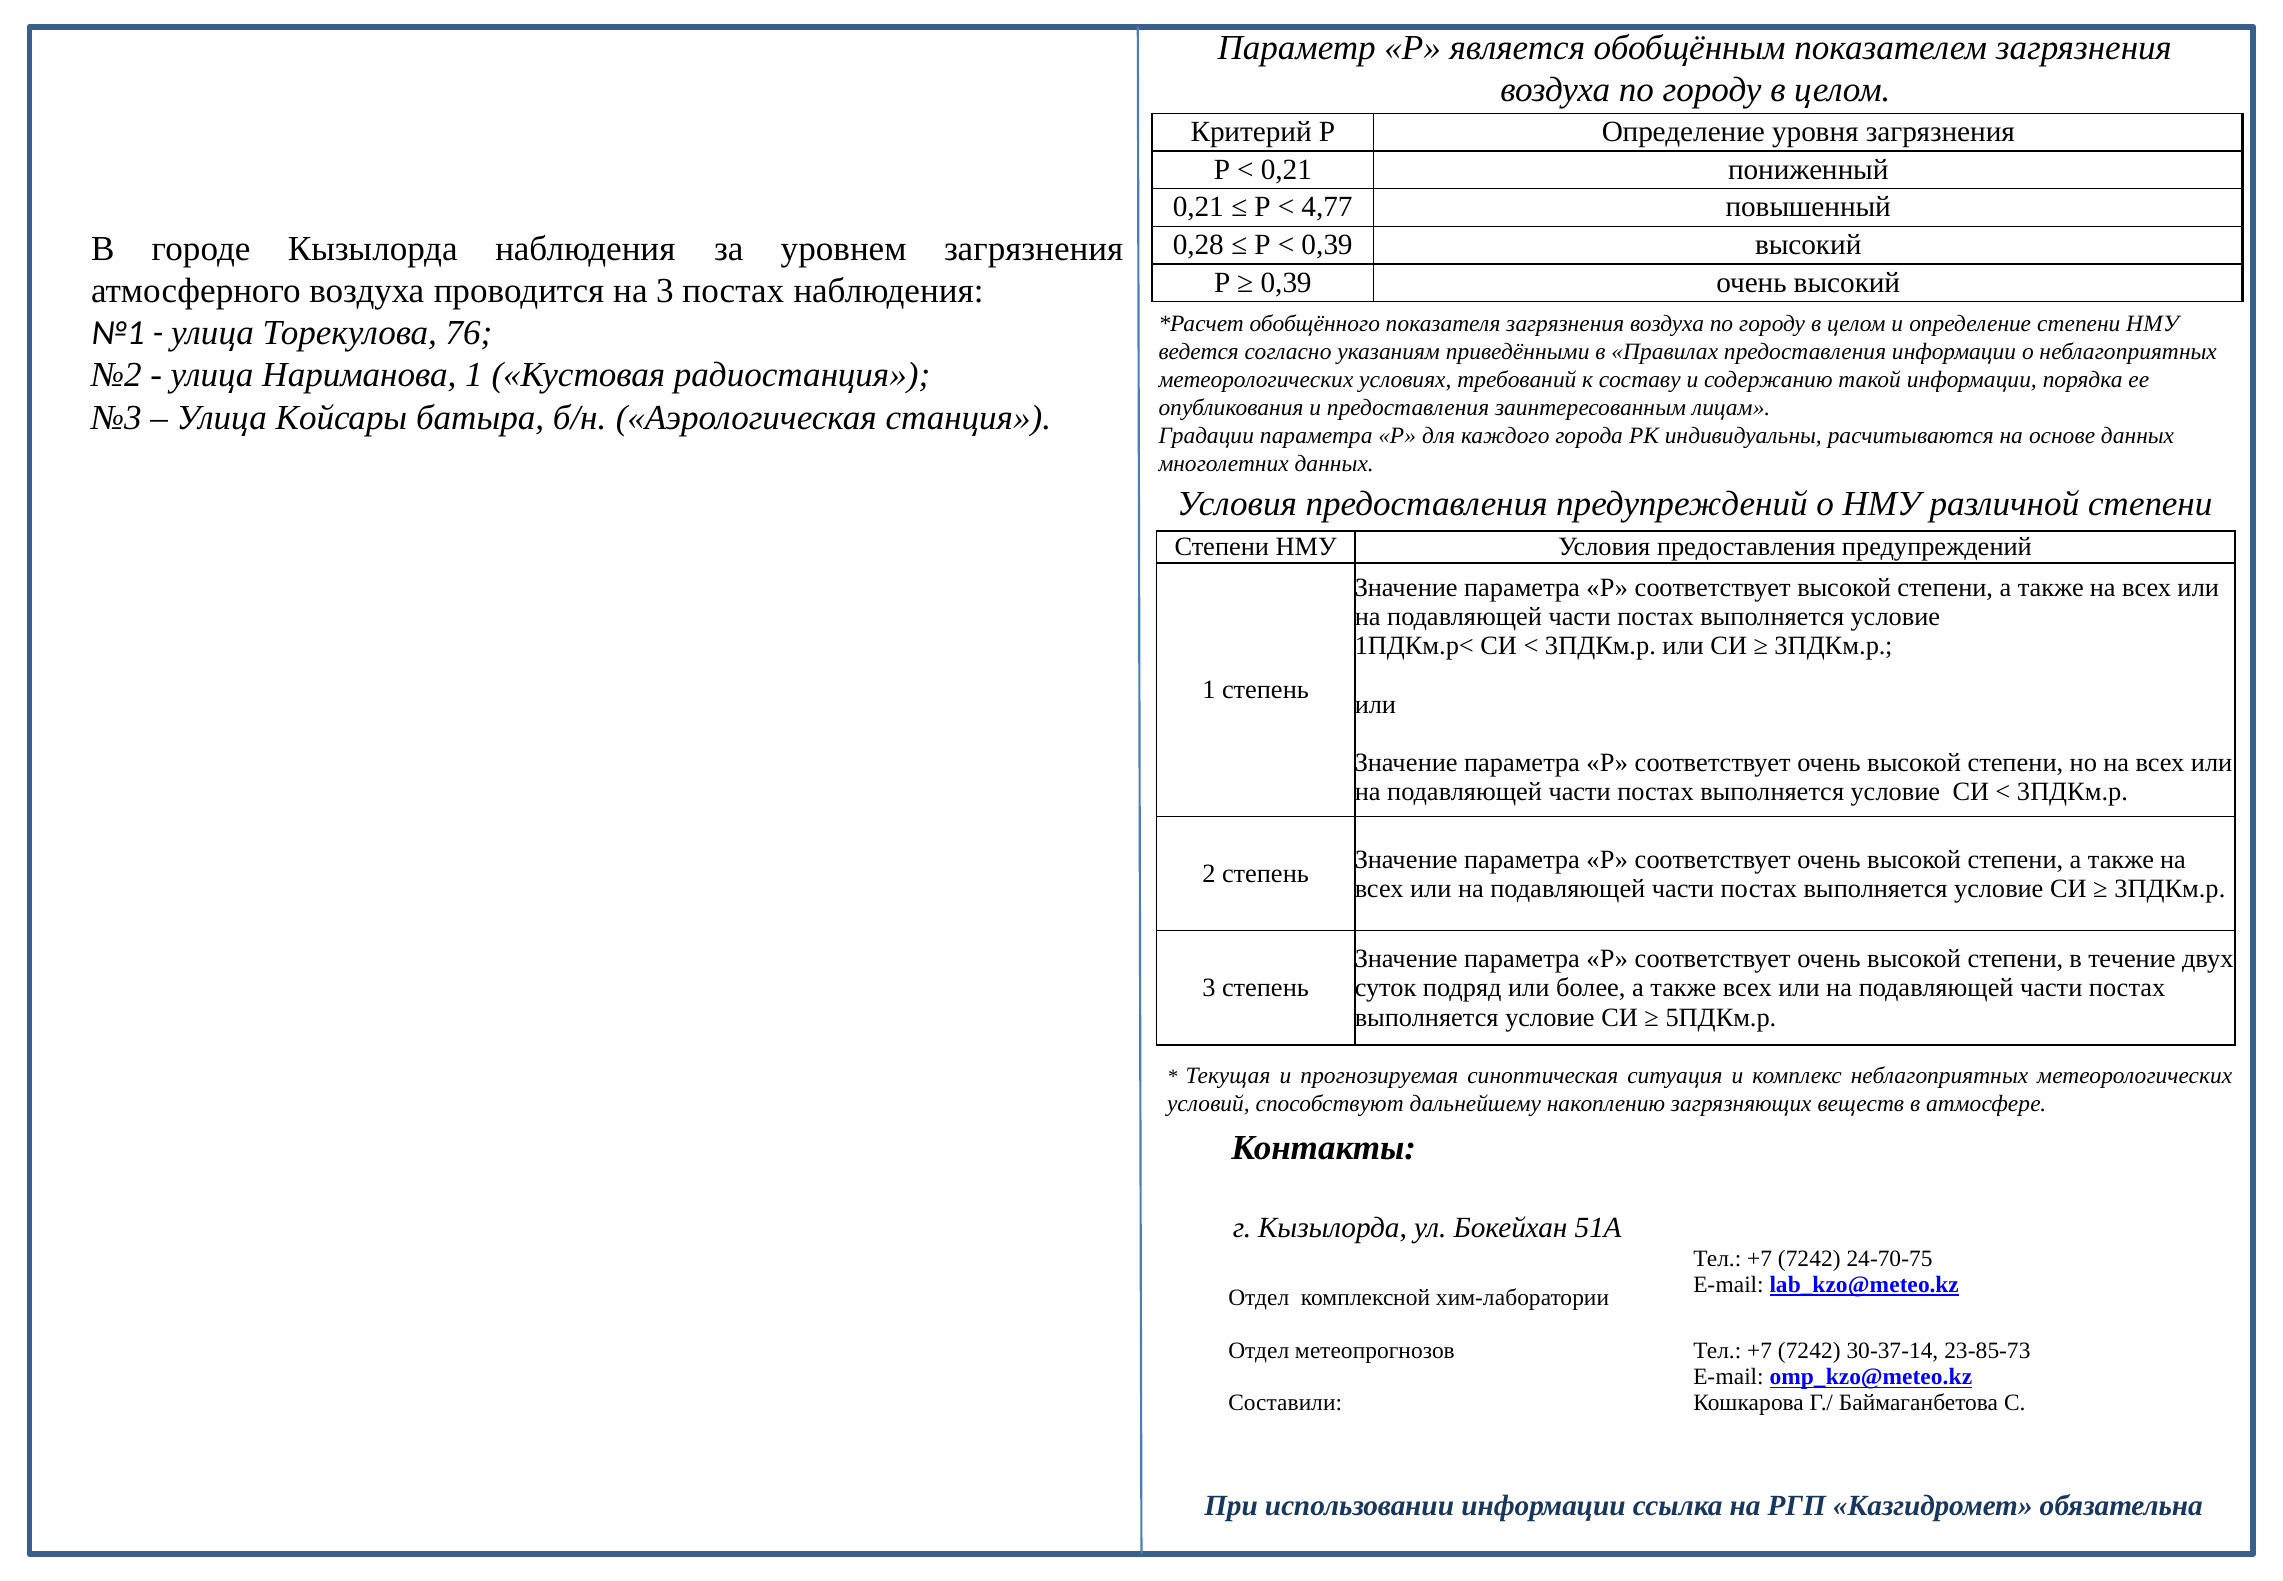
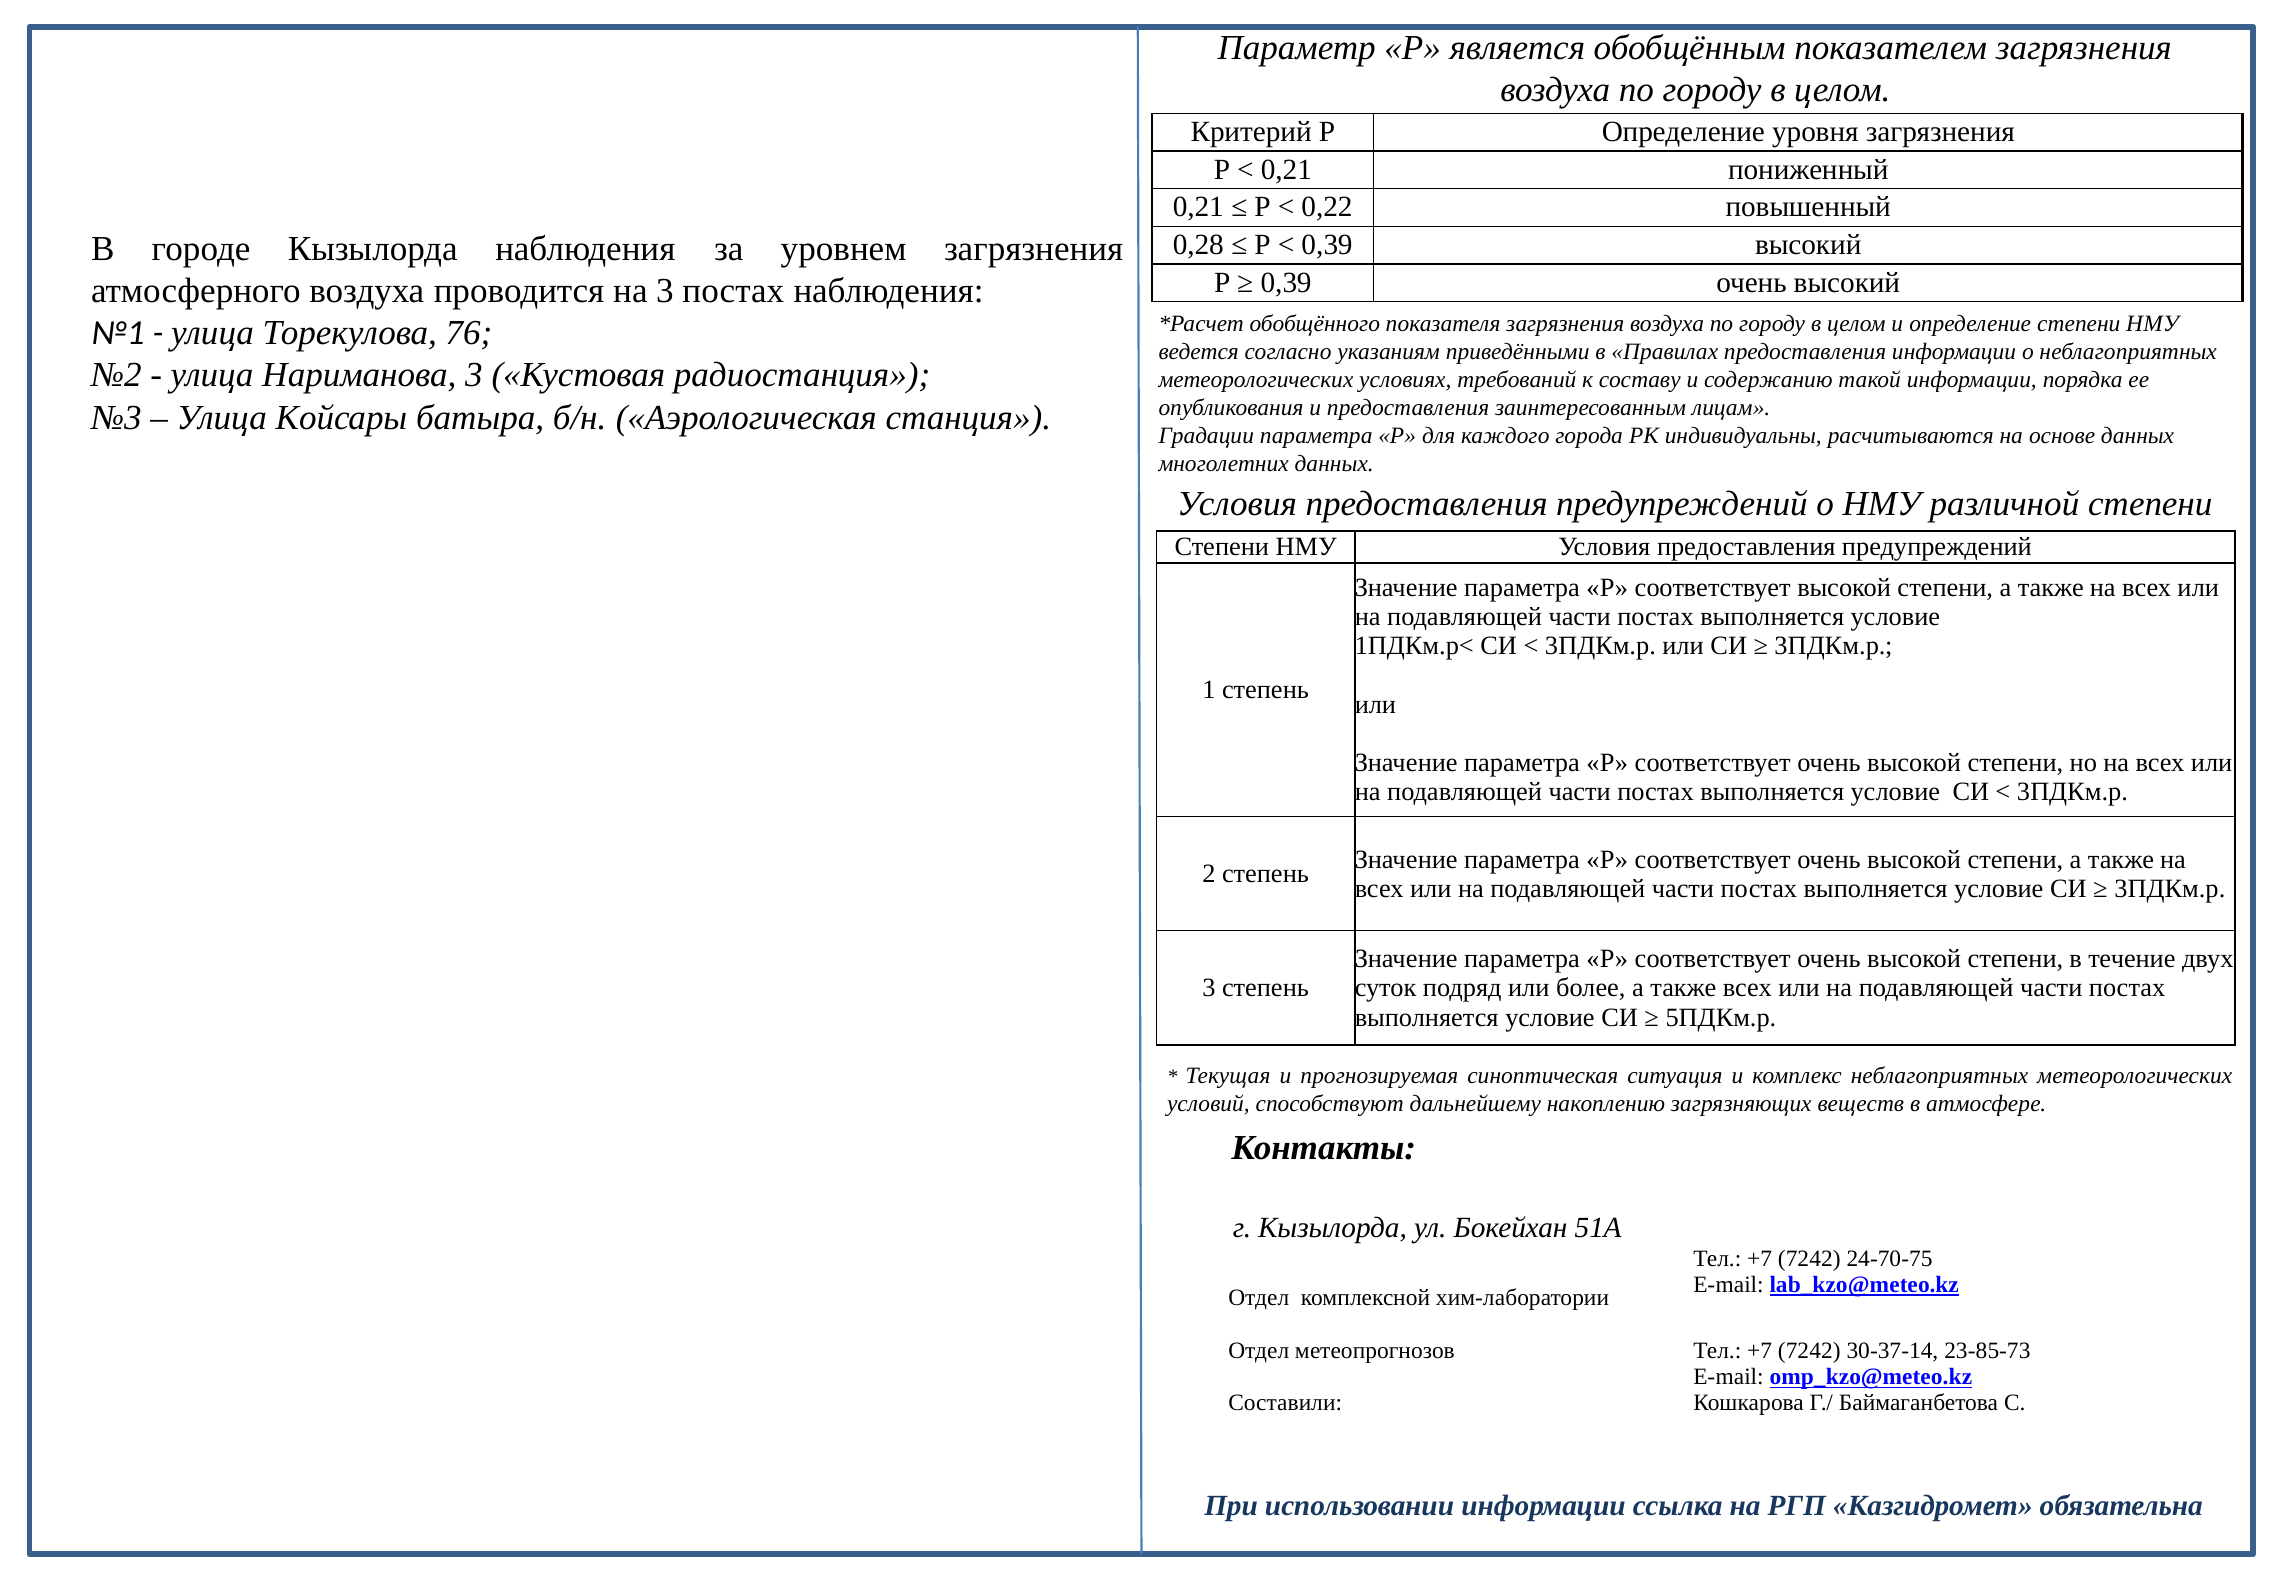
4,77: 4,77 -> 0,22 (1327, 207)
Нариманова 1: 1 -> 3 (474, 375)
